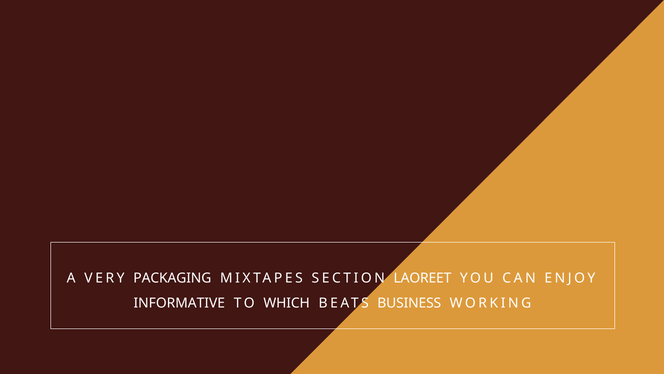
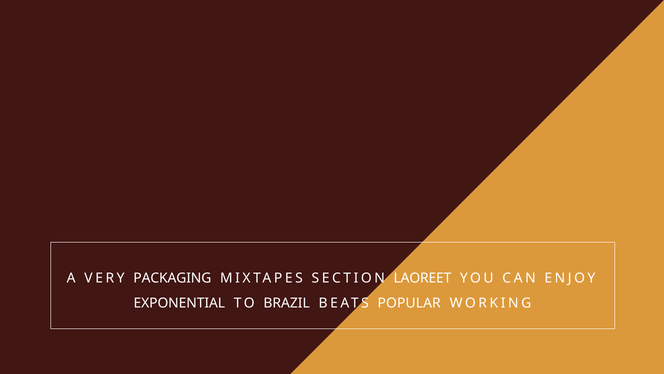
INFORMATIVE: INFORMATIVE -> EXPONENTIAL (179, 303)
WHICH: WHICH -> BRAZIL (287, 303)
BUSINESS: BUSINESS -> POPULAR (409, 303)
